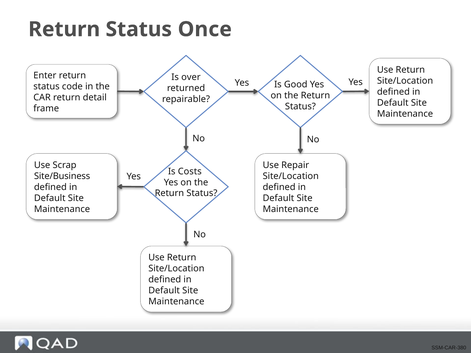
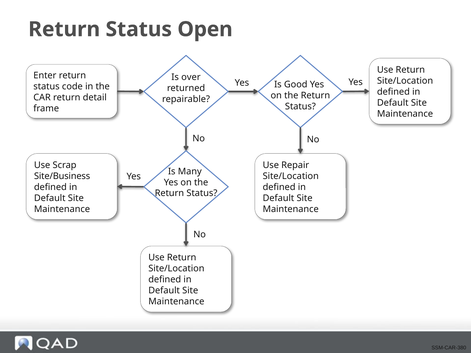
Once: Once -> Open (205, 29)
Costs: Costs -> Many (190, 171)
